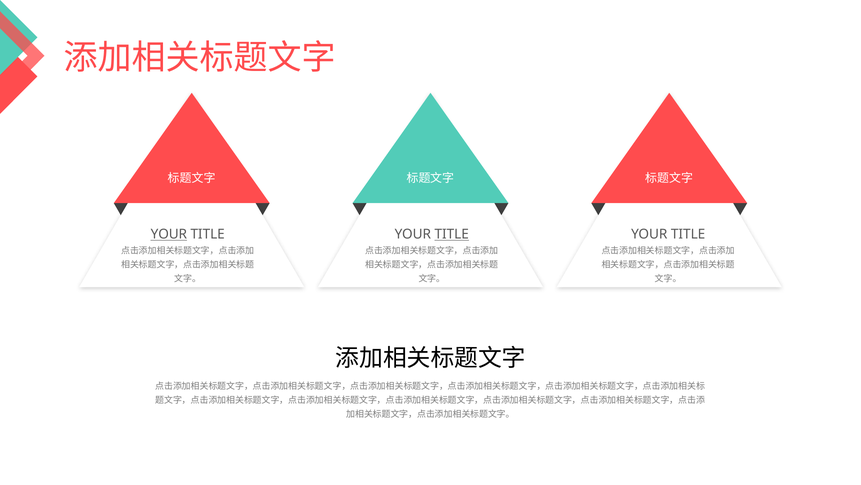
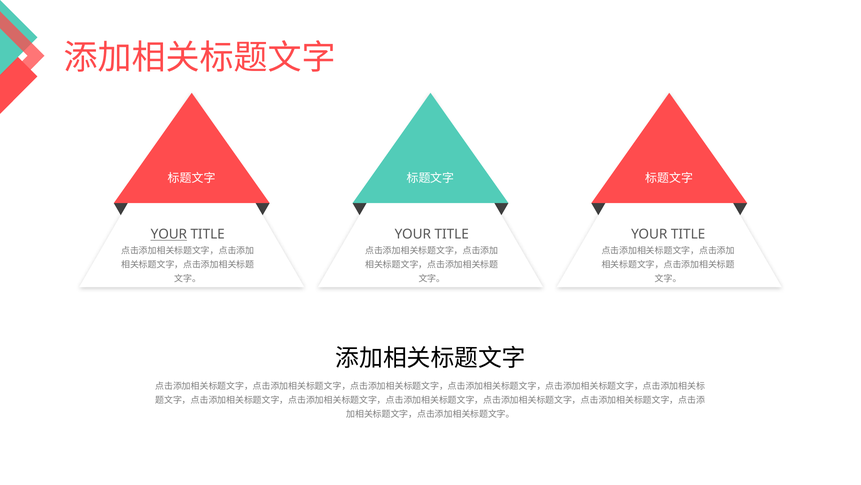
TITLE underline: present -> none (452, 234)
